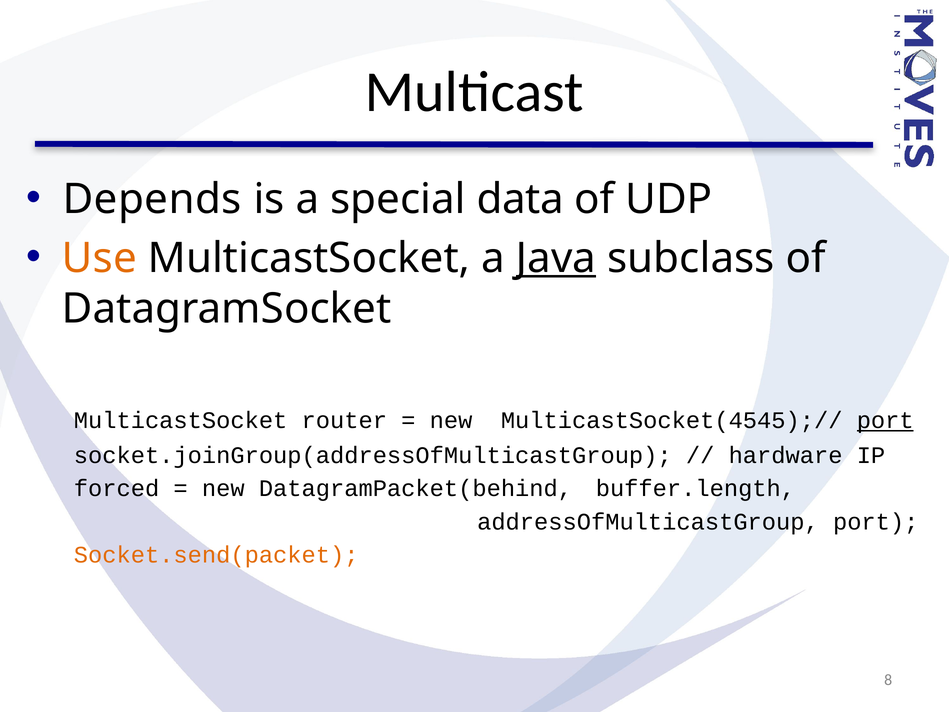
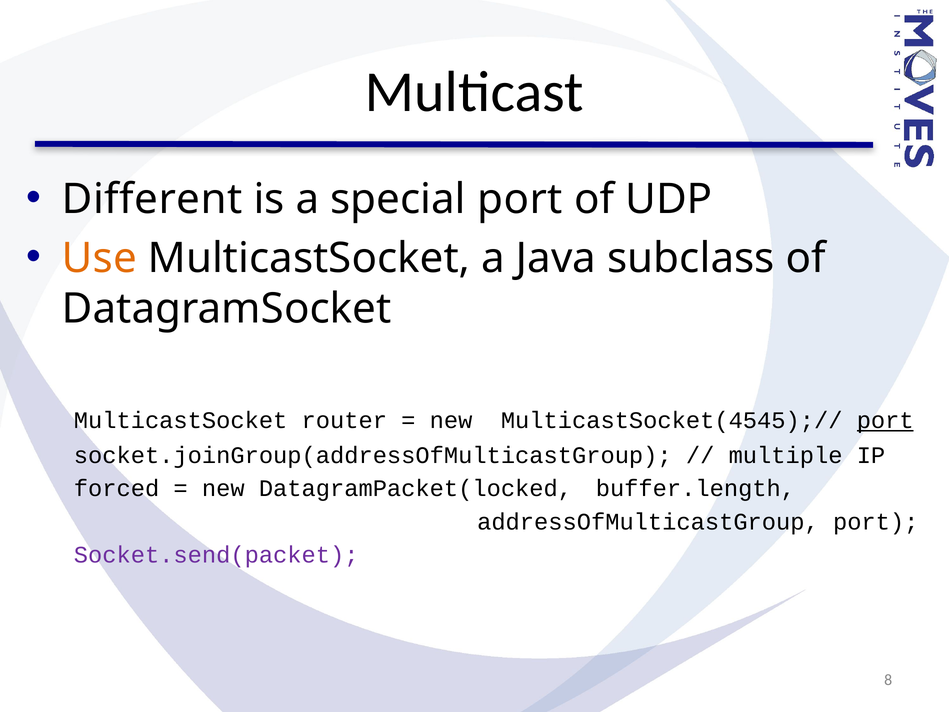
Depends: Depends -> Different (152, 199)
special data: data -> port (520, 199)
Java underline: present -> none (556, 258)
hardware: hardware -> multiple (786, 455)
DatagramPacket(behind: DatagramPacket(behind -> DatagramPacket(locked (415, 488)
Socket.send(packet colour: orange -> purple (216, 555)
